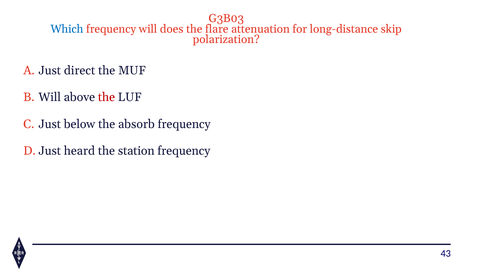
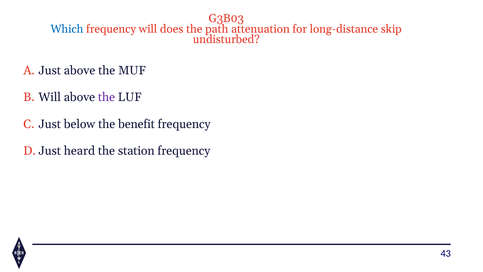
flare: flare -> path (217, 29)
polarization: polarization -> undisturbed (226, 39)
Just direct: direct -> above (80, 70)
the colour: red -> purple (106, 97)
absorb: absorb -> benefit (137, 124)
